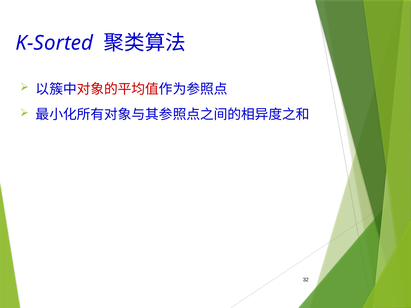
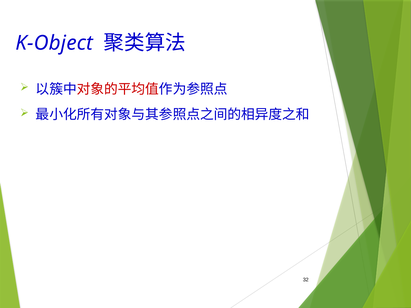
K-Sorted: K-Sorted -> K-Object (54, 43)
